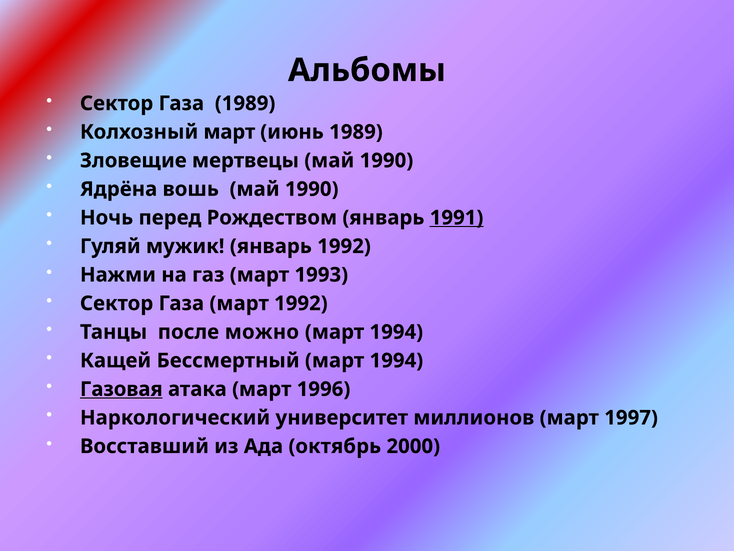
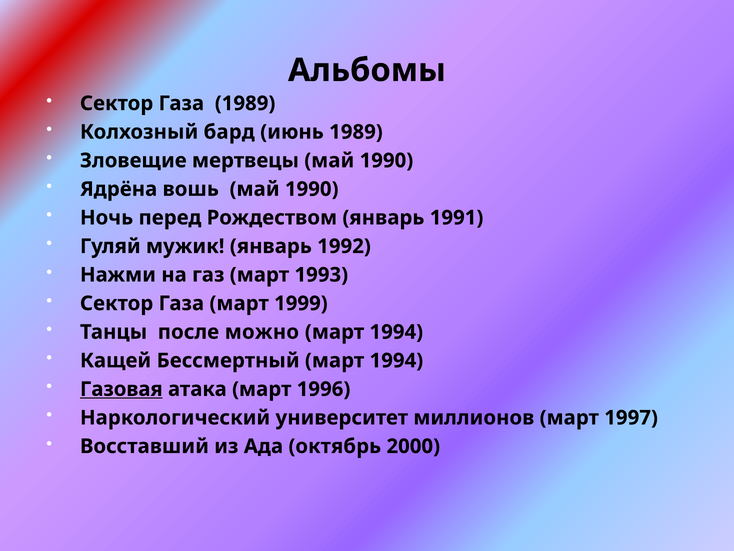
Колхозный март: март -> бард (229, 132)
1991 underline: present -> none (457, 218)
март 1992: 1992 -> 1999 (301, 303)
